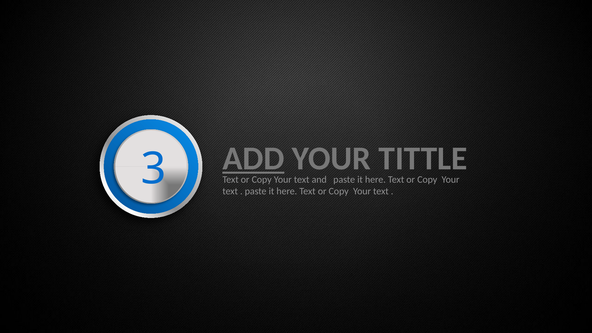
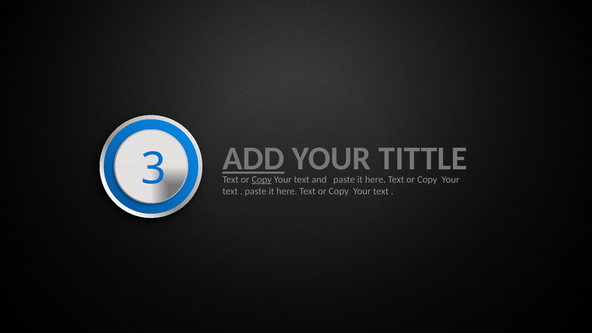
Copy underline: none -> present (262, 179)
